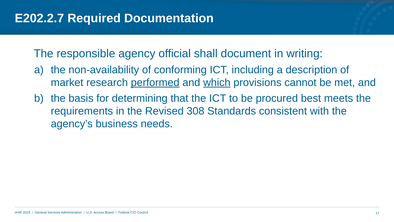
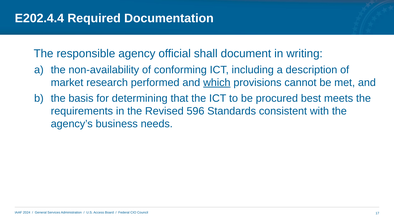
E202.2.7: E202.2.7 -> E202.4.4 (39, 18)
performed underline: present -> none (155, 82)
308: 308 -> 596 (195, 111)
